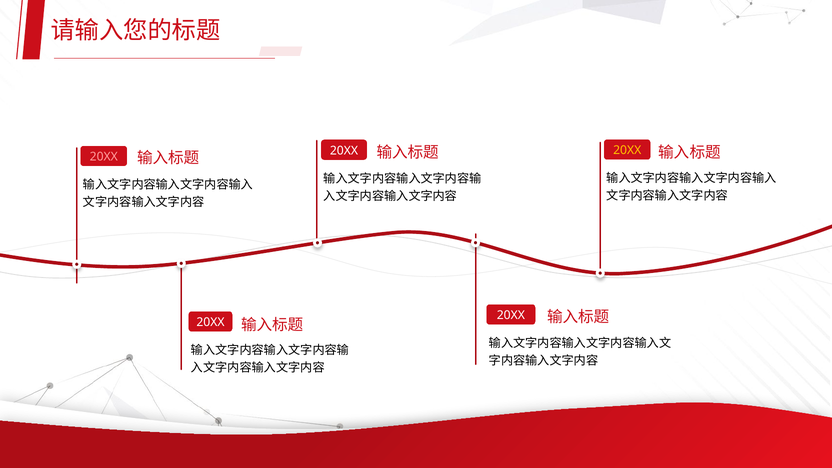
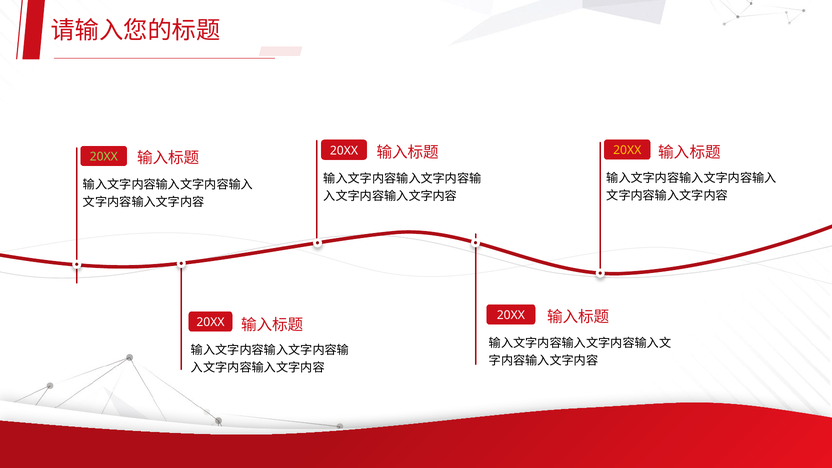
20XX colour: pink -> light green (104, 157)
